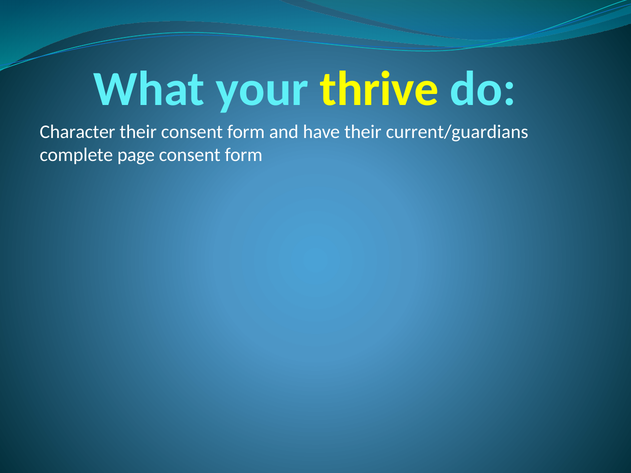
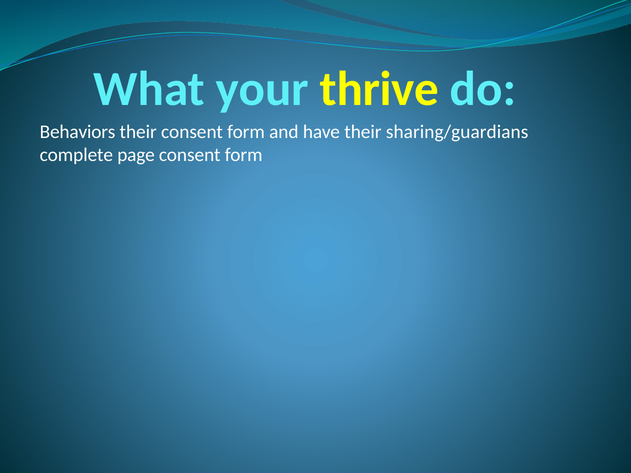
Character: Character -> Behaviors (78, 132)
current/guardians: current/guardians -> sharing/guardians (457, 132)
